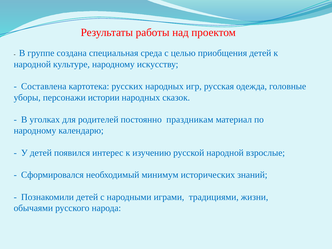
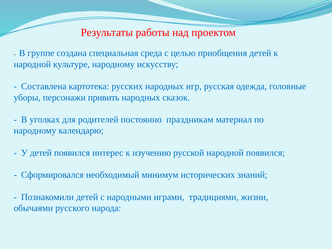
истории: истории -> привить (104, 97)
народной взрослые: взрослые -> появился (265, 153)
